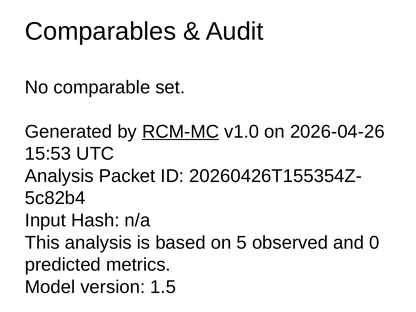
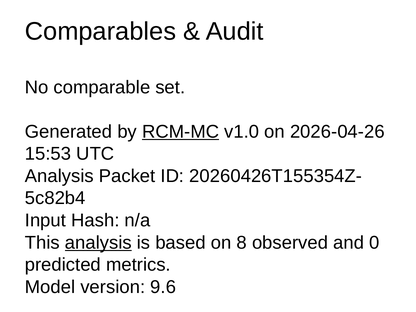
analysis underline: none -> present (98, 243)
5: 5 -> 8 (242, 243)
1.5: 1.5 -> 9.6 (163, 287)
